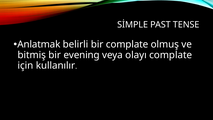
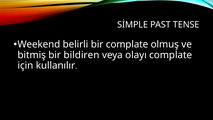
Anlatmak: Anlatmak -> Weekend (39, 44)
evening: evening -> bildiren (81, 55)
